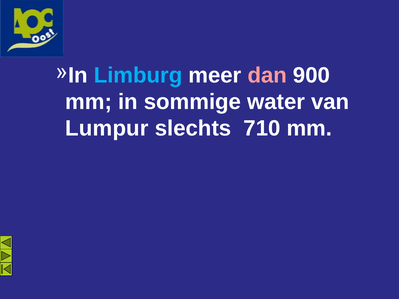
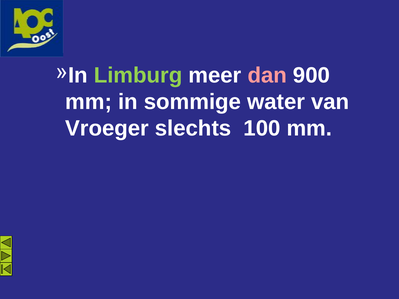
Limburg colour: light blue -> light green (138, 75)
Lumpur: Lumpur -> Vroeger (107, 129)
710: 710 -> 100 (262, 129)
